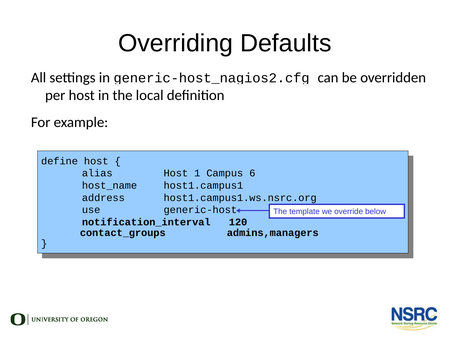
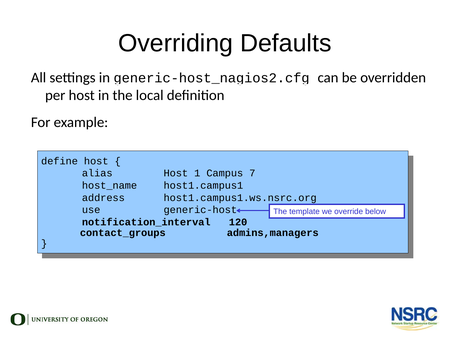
6: 6 -> 7 (252, 174)
